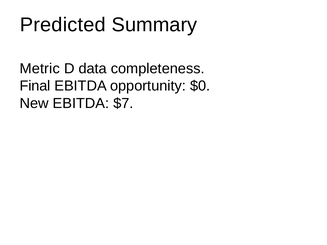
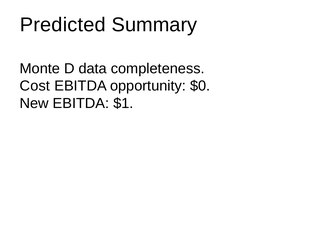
Metric: Metric -> Monte (40, 69)
Final: Final -> Cost (35, 86)
$7: $7 -> $1 (123, 103)
